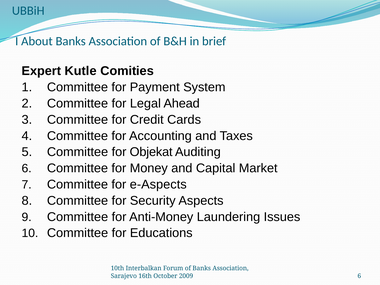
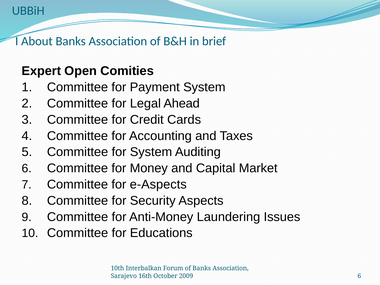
Kutle: Kutle -> Open (81, 71)
for Objekat: Objekat -> System (151, 152)
